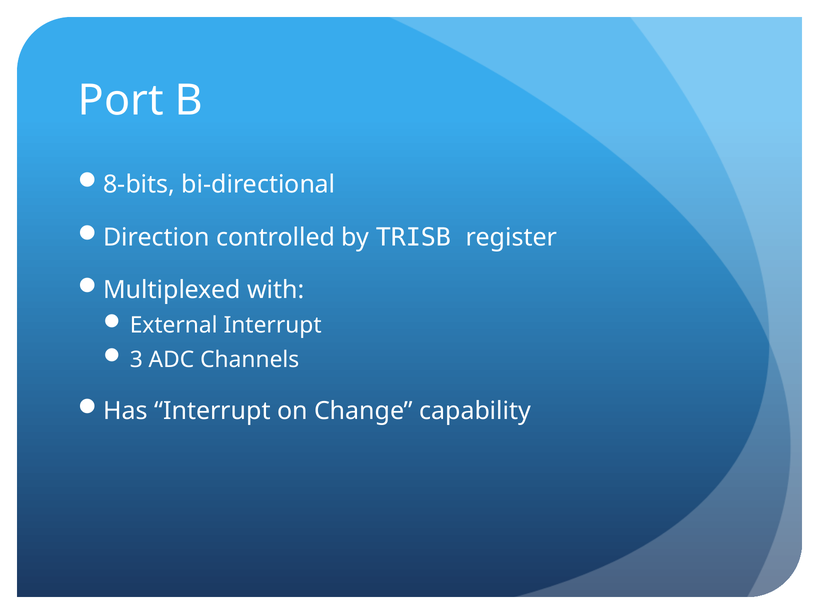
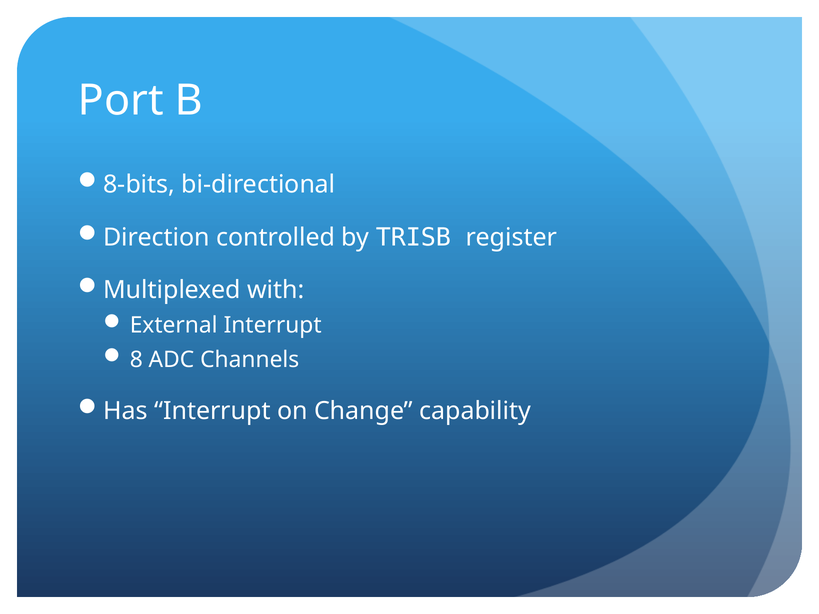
3: 3 -> 8 (136, 360)
